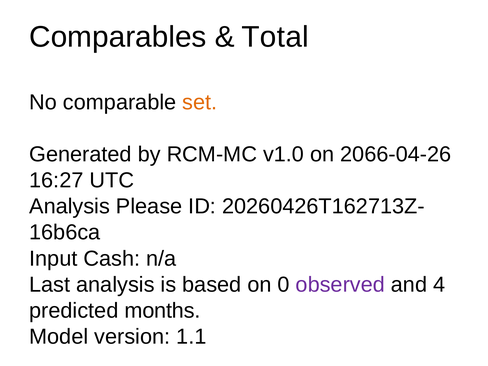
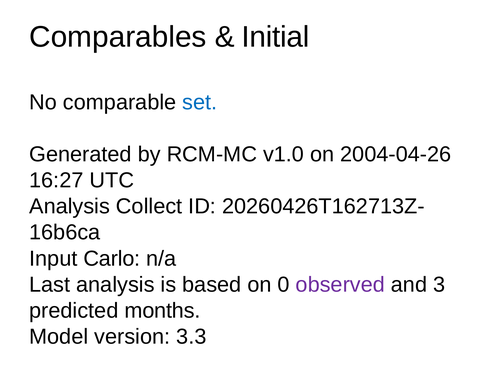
Total: Total -> Initial (275, 37)
set colour: orange -> blue (200, 102)
2066-04-26: 2066-04-26 -> 2004-04-26 (396, 154)
Please: Please -> Collect (149, 206)
Cash: Cash -> Carlo (112, 259)
4: 4 -> 3 (439, 285)
1.1: 1.1 -> 3.3 (191, 337)
